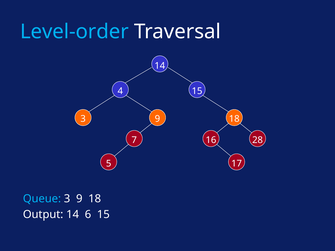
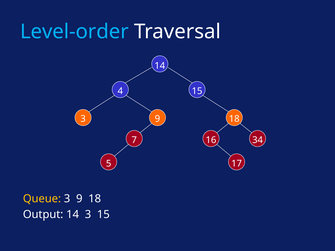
28: 28 -> 34 (258, 140)
Queue colour: light blue -> yellow (42, 199)
14 6: 6 -> 3 (88, 215)
